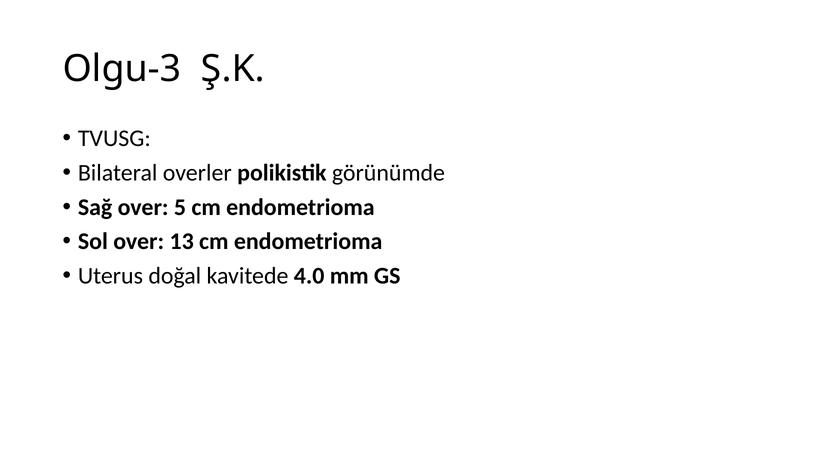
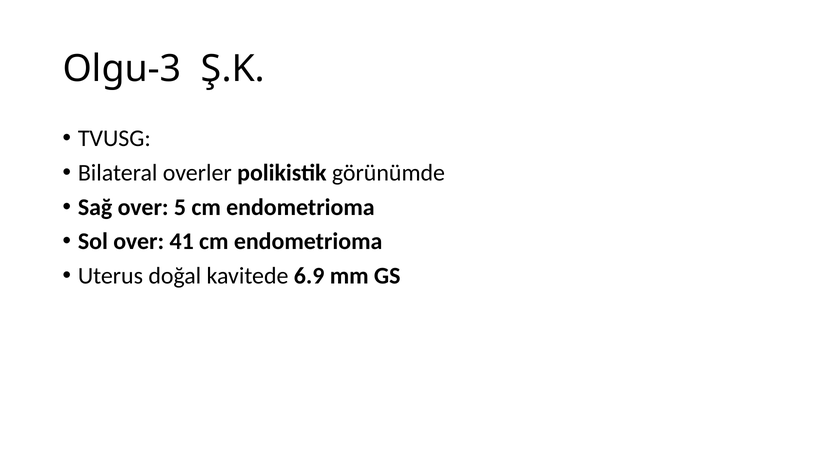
13: 13 -> 41 (182, 242)
4.0: 4.0 -> 6.9 (309, 276)
